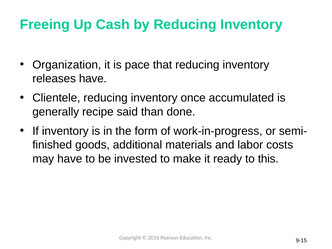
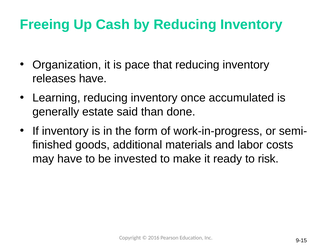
Clientele: Clientele -> Learning (56, 98)
recipe: recipe -> estate (98, 112)
this: this -> risk (268, 159)
